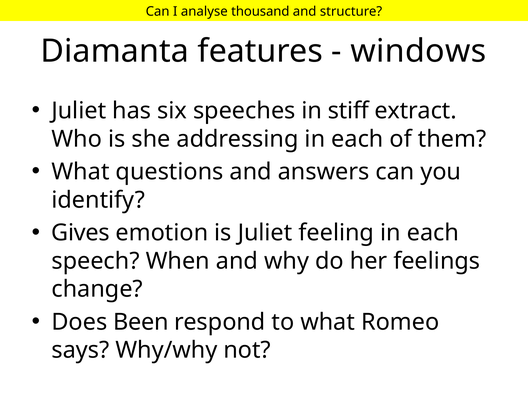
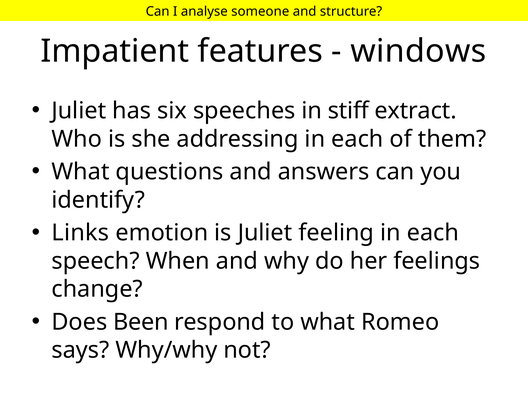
thousand: thousand -> someone (260, 11)
Diamanta: Diamanta -> Impatient (115, 51)
Gives: Gives -> Links (80, 233)
